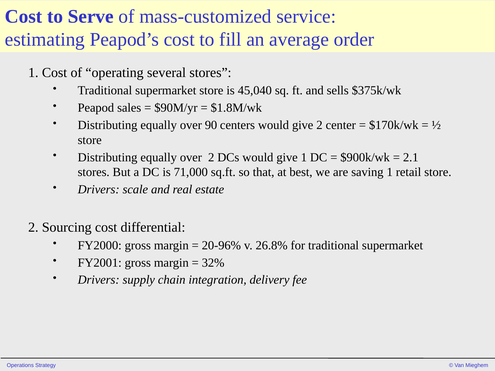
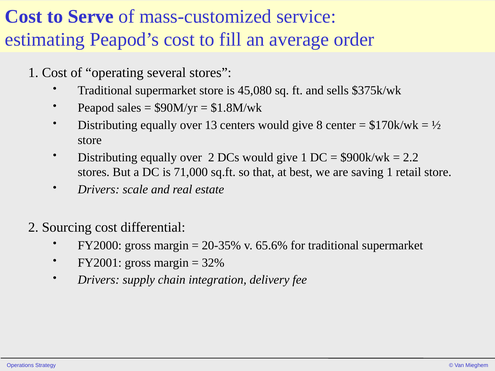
45,040: 45,040 -> 45,080 (255, 91)
90: 90 -> 13 (211, 125)
give 2: 2 -> 8 (319, 125)
2.1: 2.1 -> 2.2 (411, 157)
20-96%: 20-96% -> 20-35% (221, 245)
26.8%: 26.8% -> 65.6% (272, 245)
